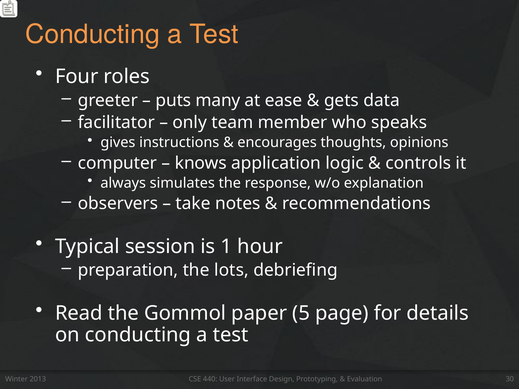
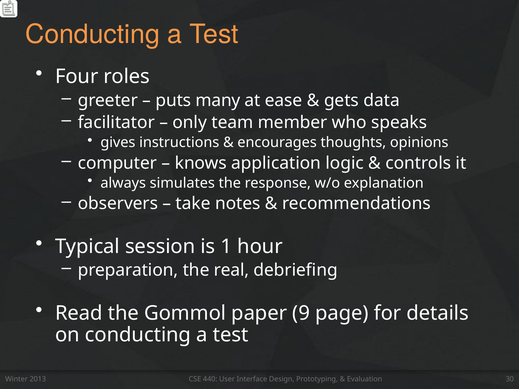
lots: lots -> real (232, 270)
5: 5 -> 9 (301, 313)
